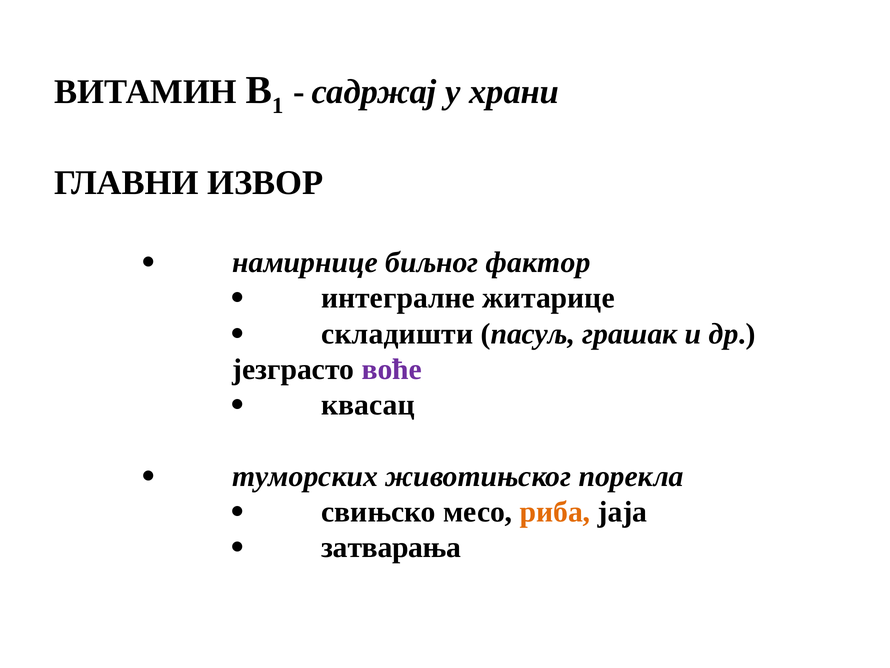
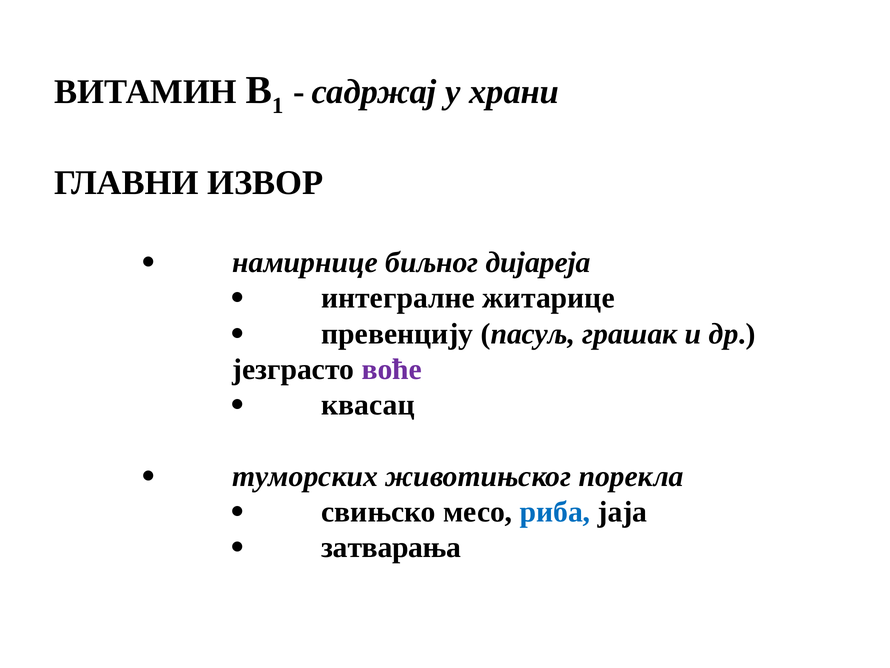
фактор: фактор -> дијареја (538, 262)
складишти: складишти -> превенцију (397, 333)
риба colour: orange -> blue (555, 511)
